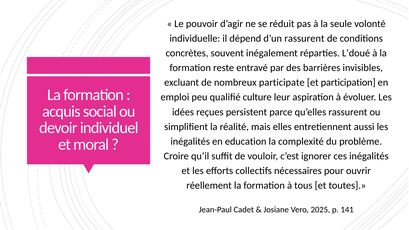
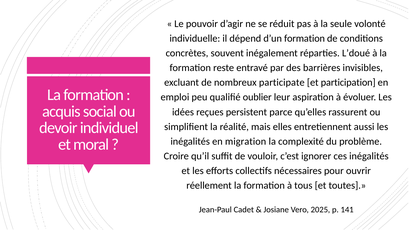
d’un rassurent: rassurent -> formation (305, 38)
culture: culture -> oublier (257, 97)
education: education -> migration (246, 141)
